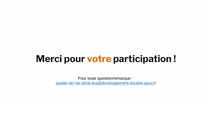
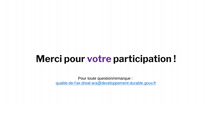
votre colour: orange -> purple (99, 59)
